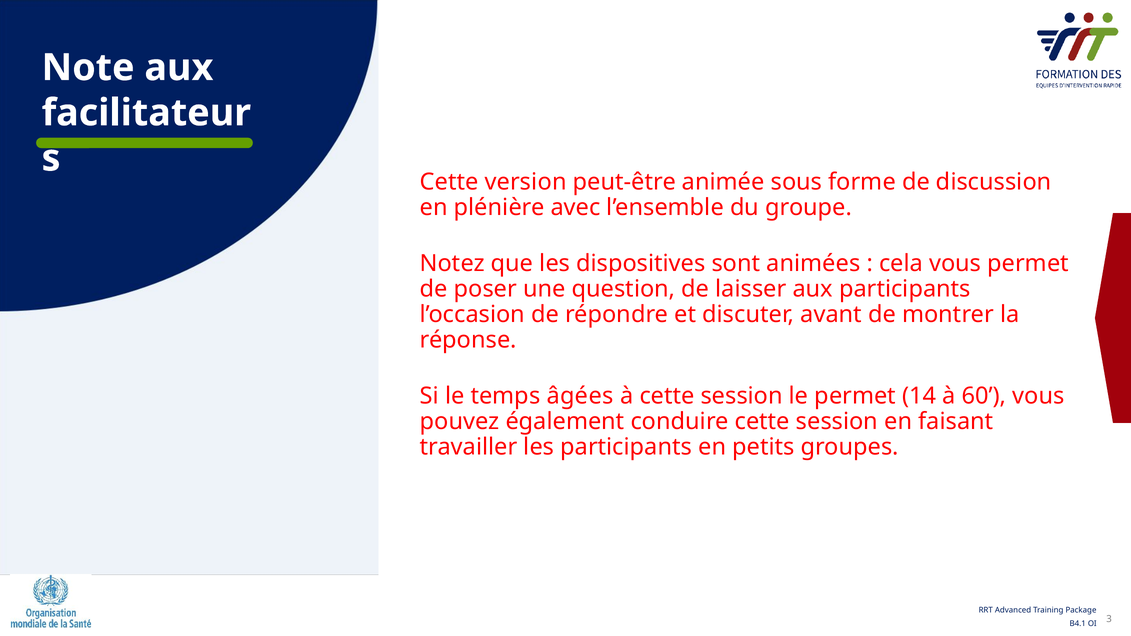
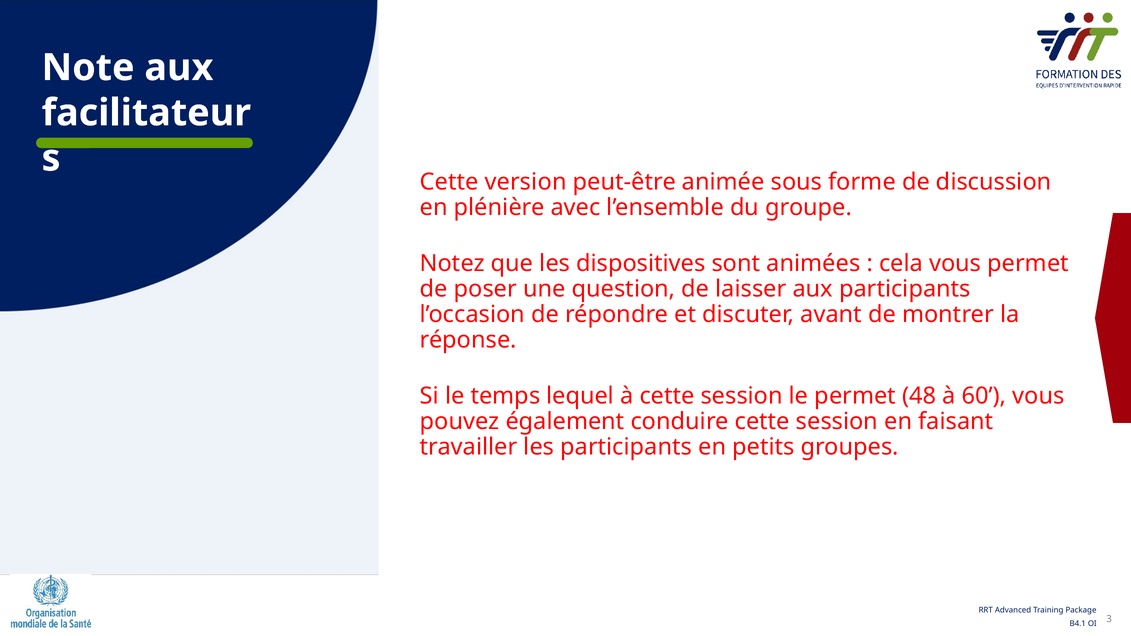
âgées: âgées -> lequel (580, 396)
14: 14 -> 48 (919, 396)
